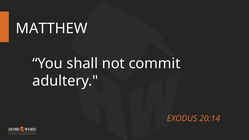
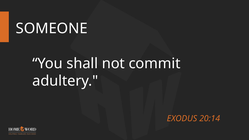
MATTHEW: MATTHEW -> SOMEONE (52, 28)
